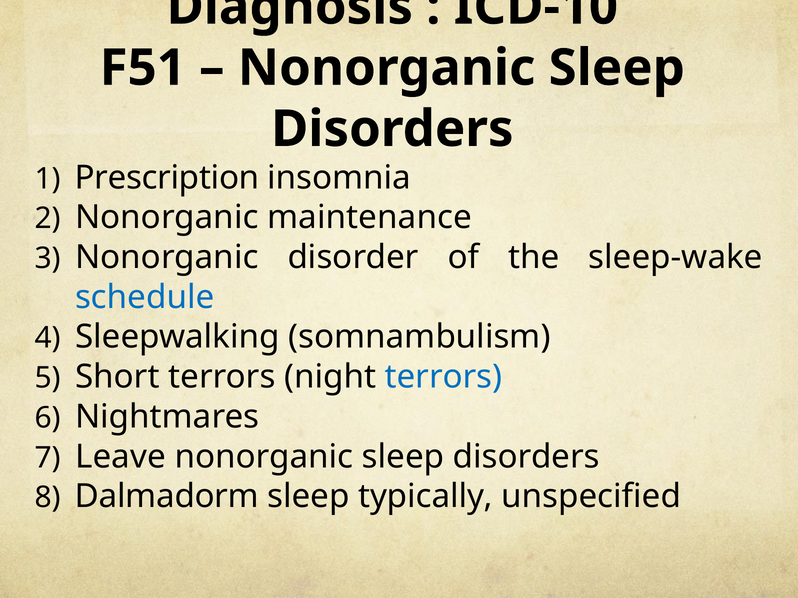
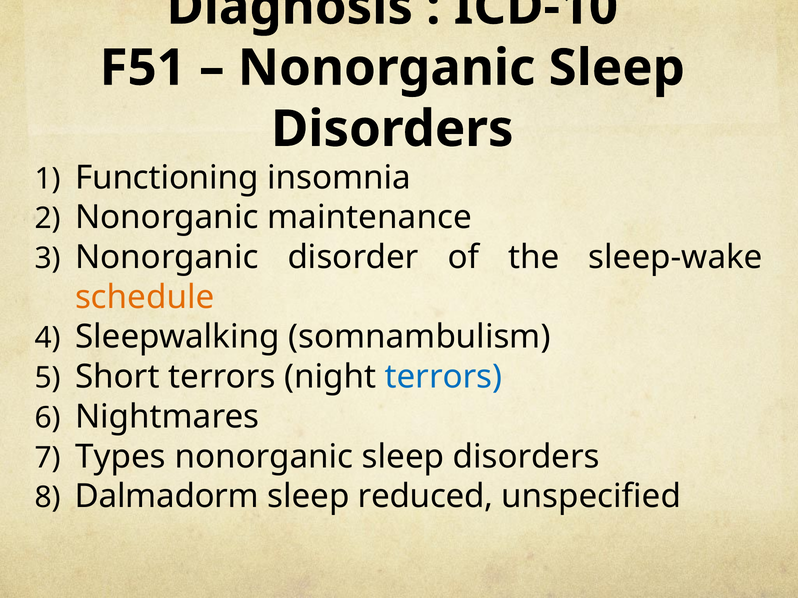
Prescription: Prescription -> Functioning (167, 178)
schedule colour: blue -> orange (145, 297)
Leave: Leave -> Types (120, 457)
typically: typically -> reduced (426, 497)
